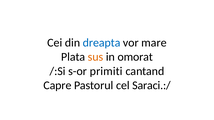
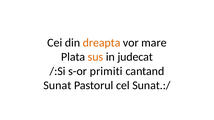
dreapta colour: blue -> orange (102, 43)
omorat: omorat -> judecat (135, 57)
Capre: Capre -> Sunat (57, 86)
Saraci.:/: Saraci.:/ -> Sunat.:/ (151, 86)
